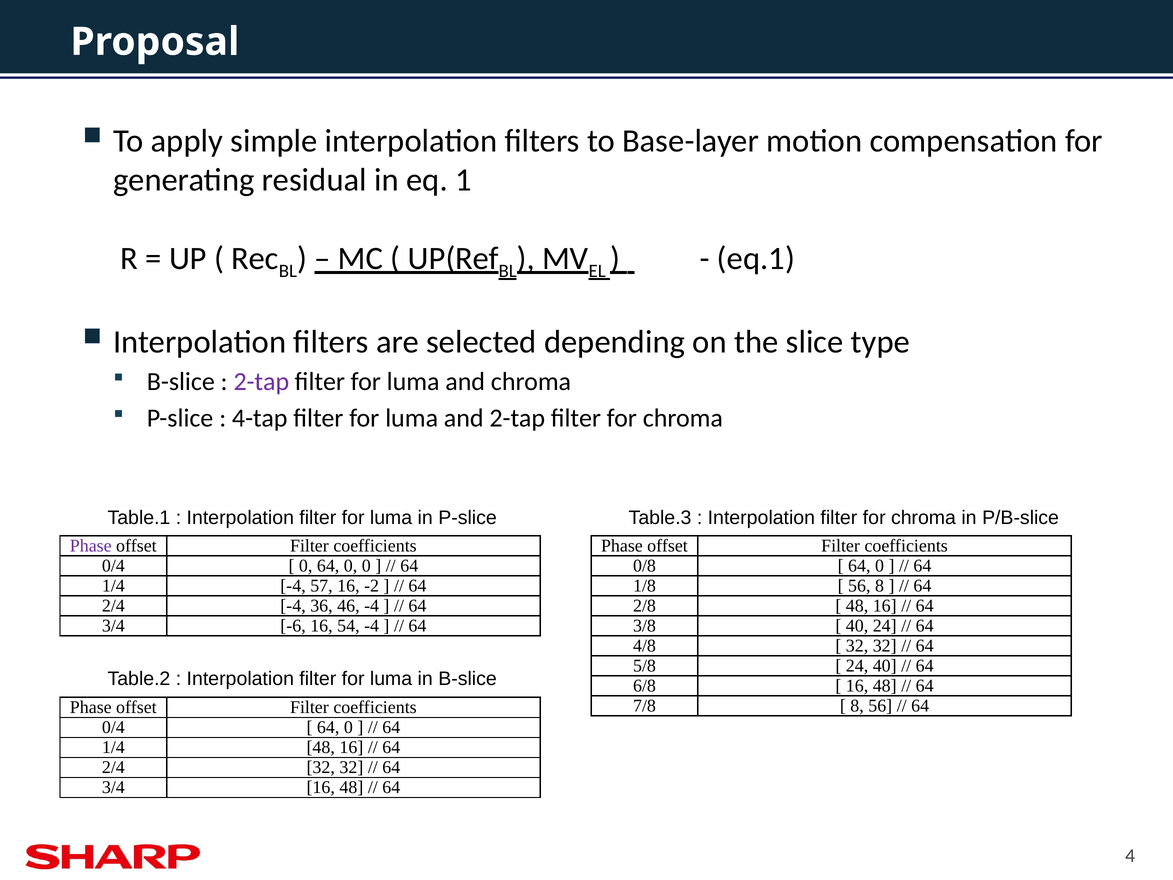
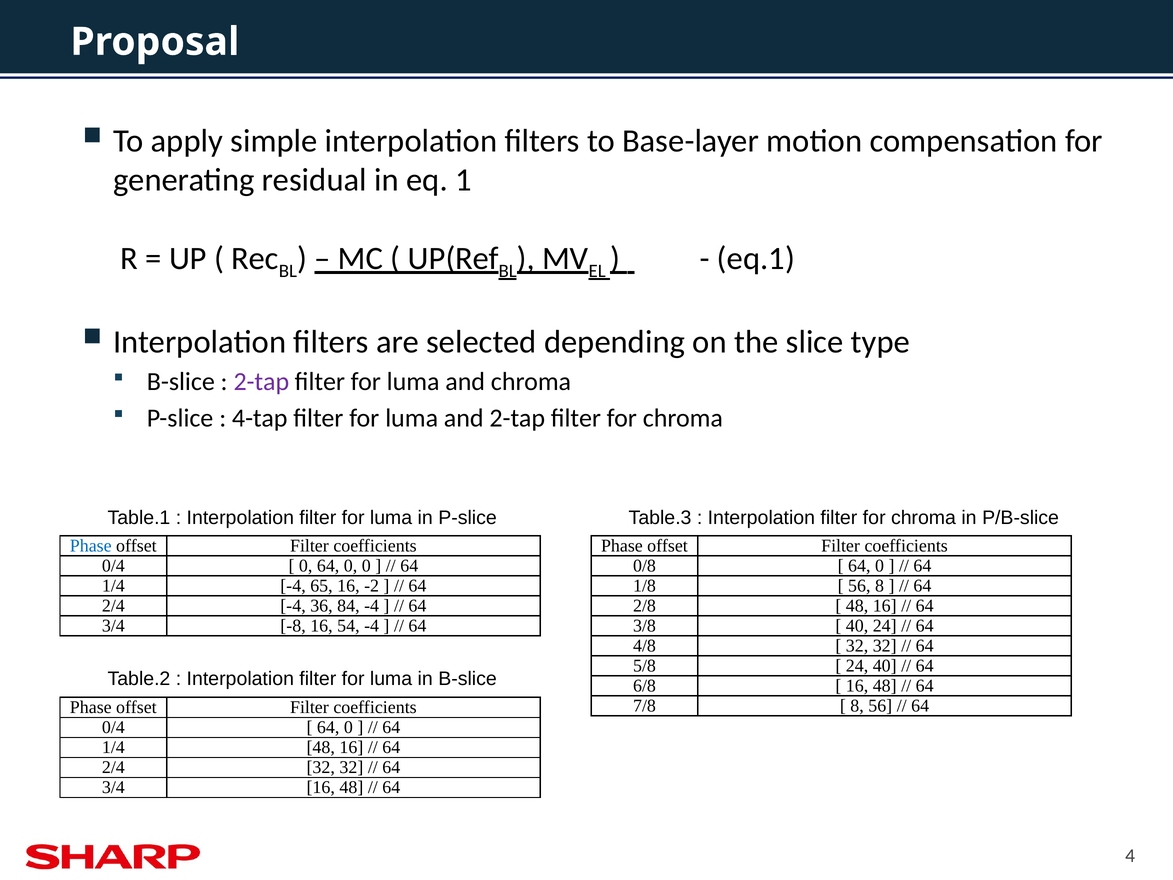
Phase colour: purple -> blue (91, 546)
57: 57 -> 65 (321, 586)
46: 46 -> 84 (348, 606)
-6: -6 -> -8 (293, 626)
